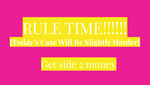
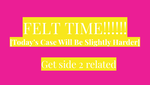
RULE: RULE -> FELT (42, 29)
money: money -> related (101, 64)
